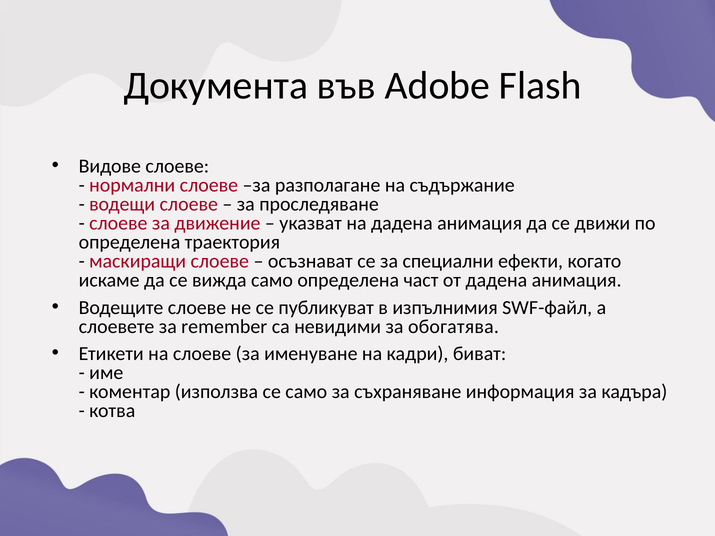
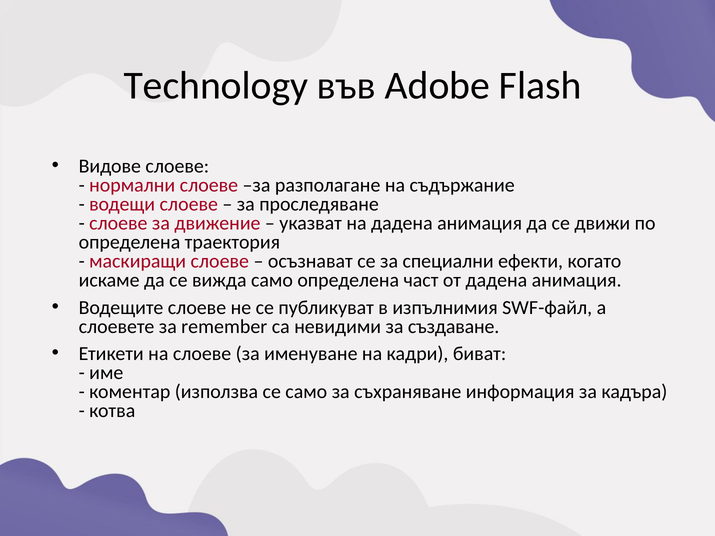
Документа: Документа -> Technology (216, 85)
обогатява: обогатява -> създаване (454, 327)
